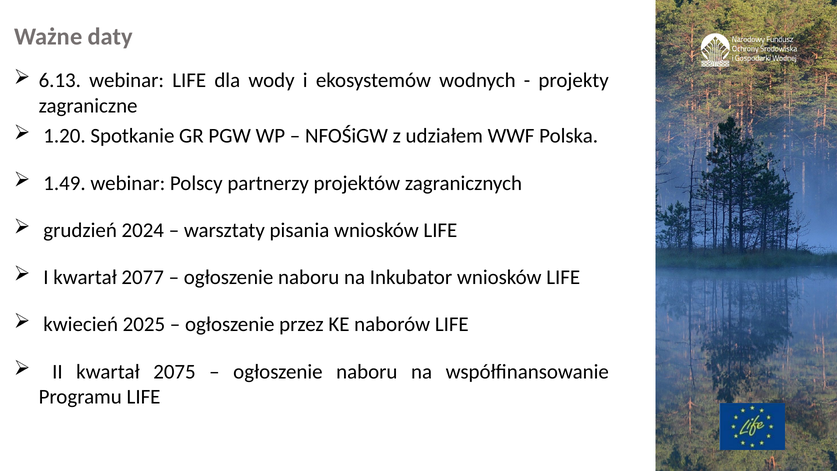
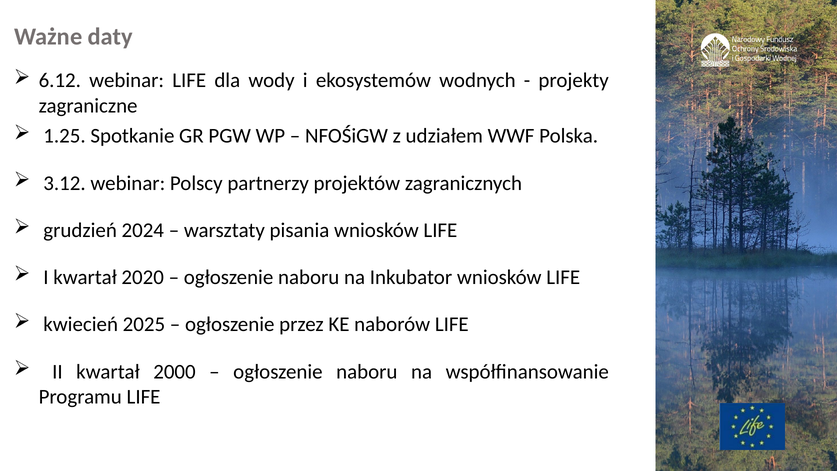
6.13: 6.13 -> 6.12 (60, 81)
1.20: 1.20 -> 1.25 (65, 136)
1.49: 1.49 -> 3.12 (65, 183)
2077: 2077 -> 2020 (143, 277)
2075: 2075 -> 2000 (174, 372)
